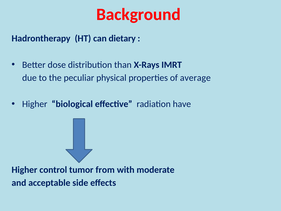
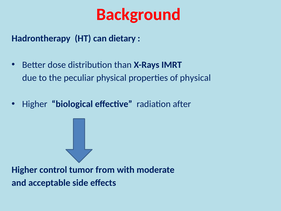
of average: average -> physical (195, 78)
have: have -> after (182, 104)
